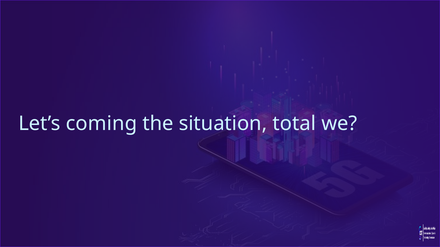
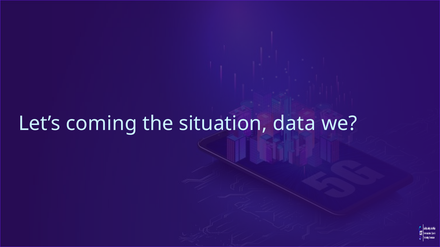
total: total -> data (294, 124)
